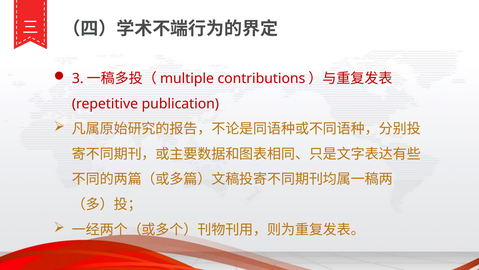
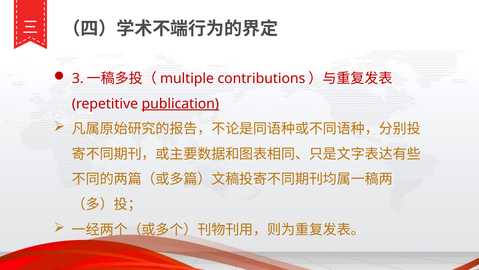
publication underline: none -> present (180, 104)
